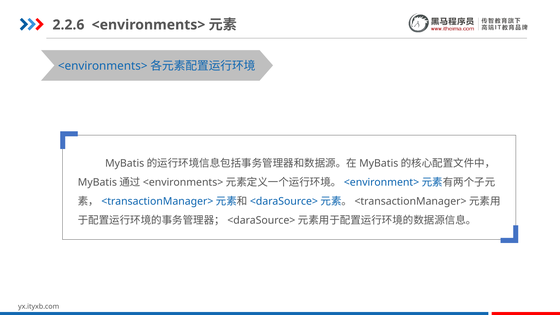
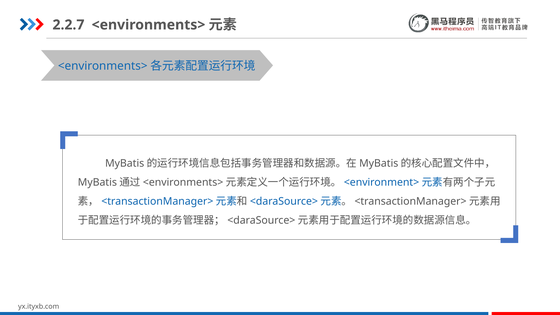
2.2.6: 2.2.6 -> 2.2.7 (68, 25)
